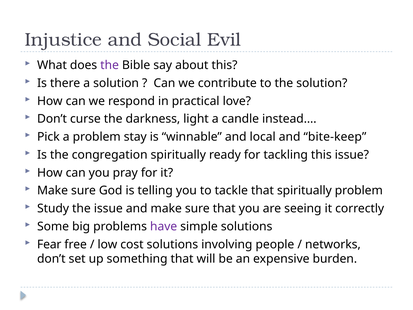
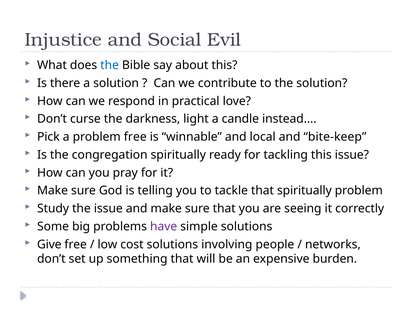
the colour: purple -> blue (110, 65)
problem stay: stay -> free (135, 137)
Fear: Fear -> Give (49, 244)
